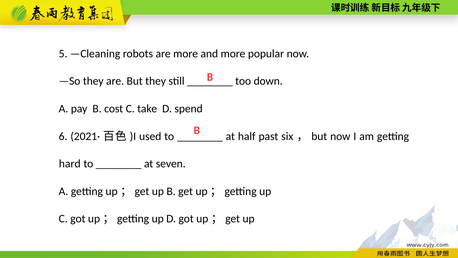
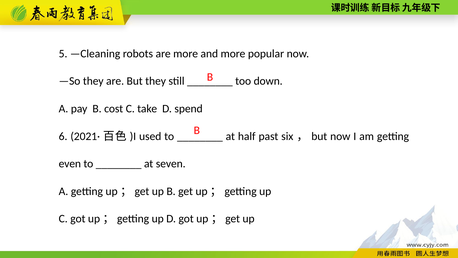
hard: hard -> even (70, 164)
